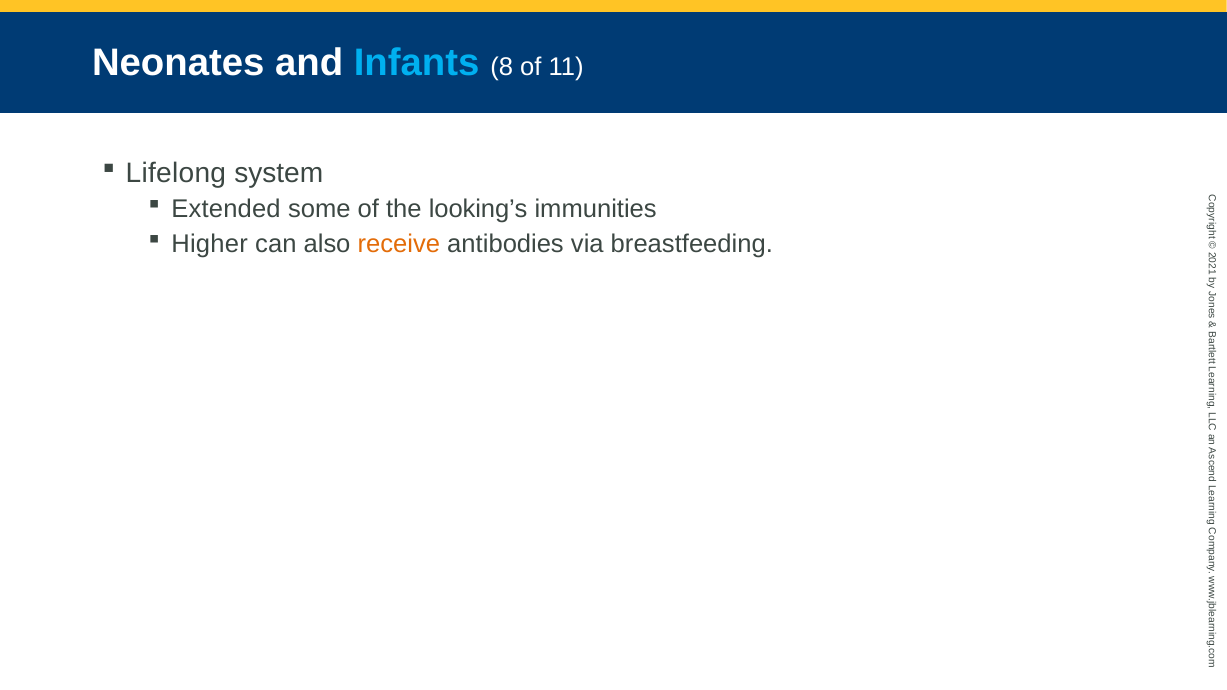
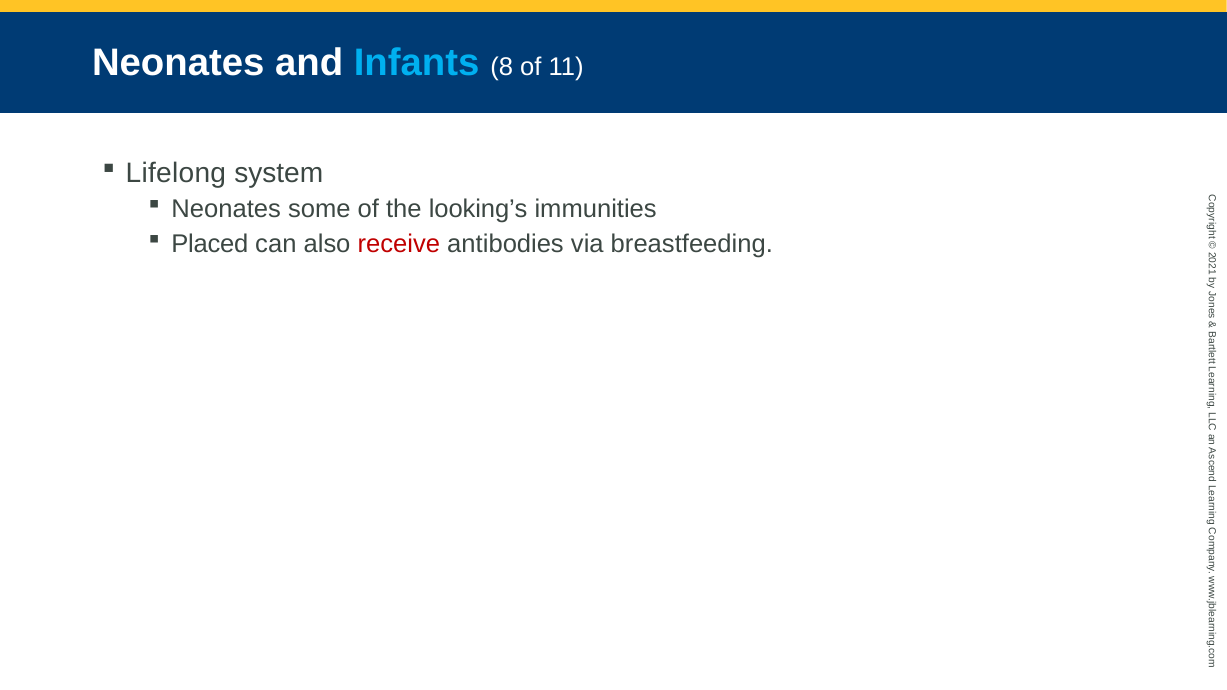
Extended: Extended -> Neonates (226, 209)
Higher: Higher -> Placed (210, 244)
receive colour: orange -> red (399, 244)
